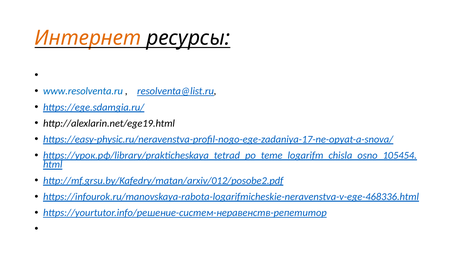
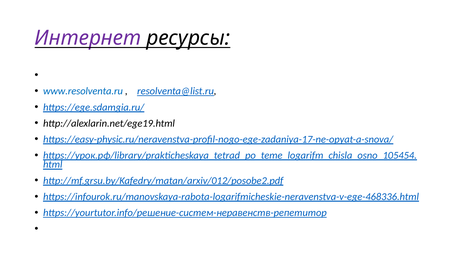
Интернет colour: orange -> purple (88, 38)
